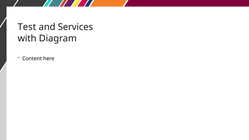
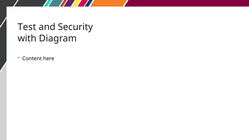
Services: Services -> Security (75, 27)
